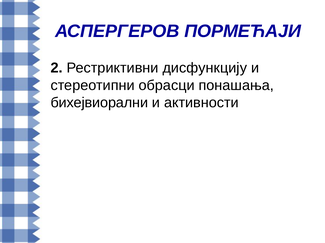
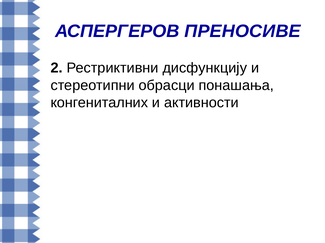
ПОРМЕЋАЈИ: ПОРМЕЋАЈИ -> ПРЕНОСИВЕ (243, 31)
бихејвиорални: бихејвиорални -> конгениталних (99, 103)
